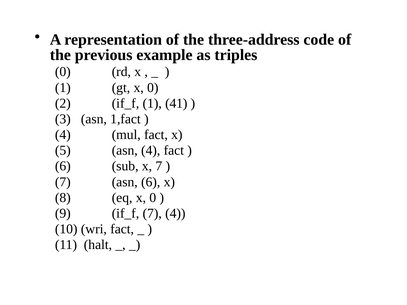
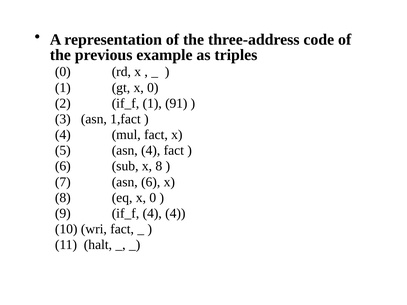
41: 41 -> 91 (176, 103)
sub x 7: 7 -> 8 (159, 166)
if_f 7: 7 -> 4 (152, 214)
